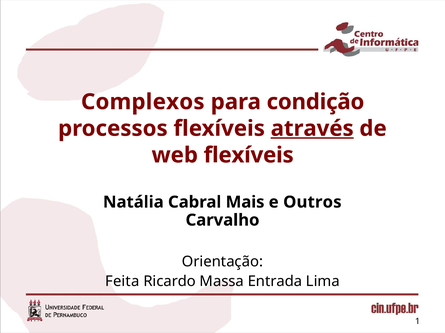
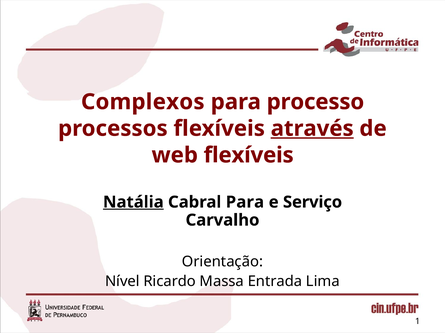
condição: condição -> processo (315, 102)
Natália underline: none -> present (133, 203)
Cabral Mais: Mais -> Para (245, 203)
Outros: Outros -> Serviço (313, 203)
Feita: Feita -> Nível (122, 282)
